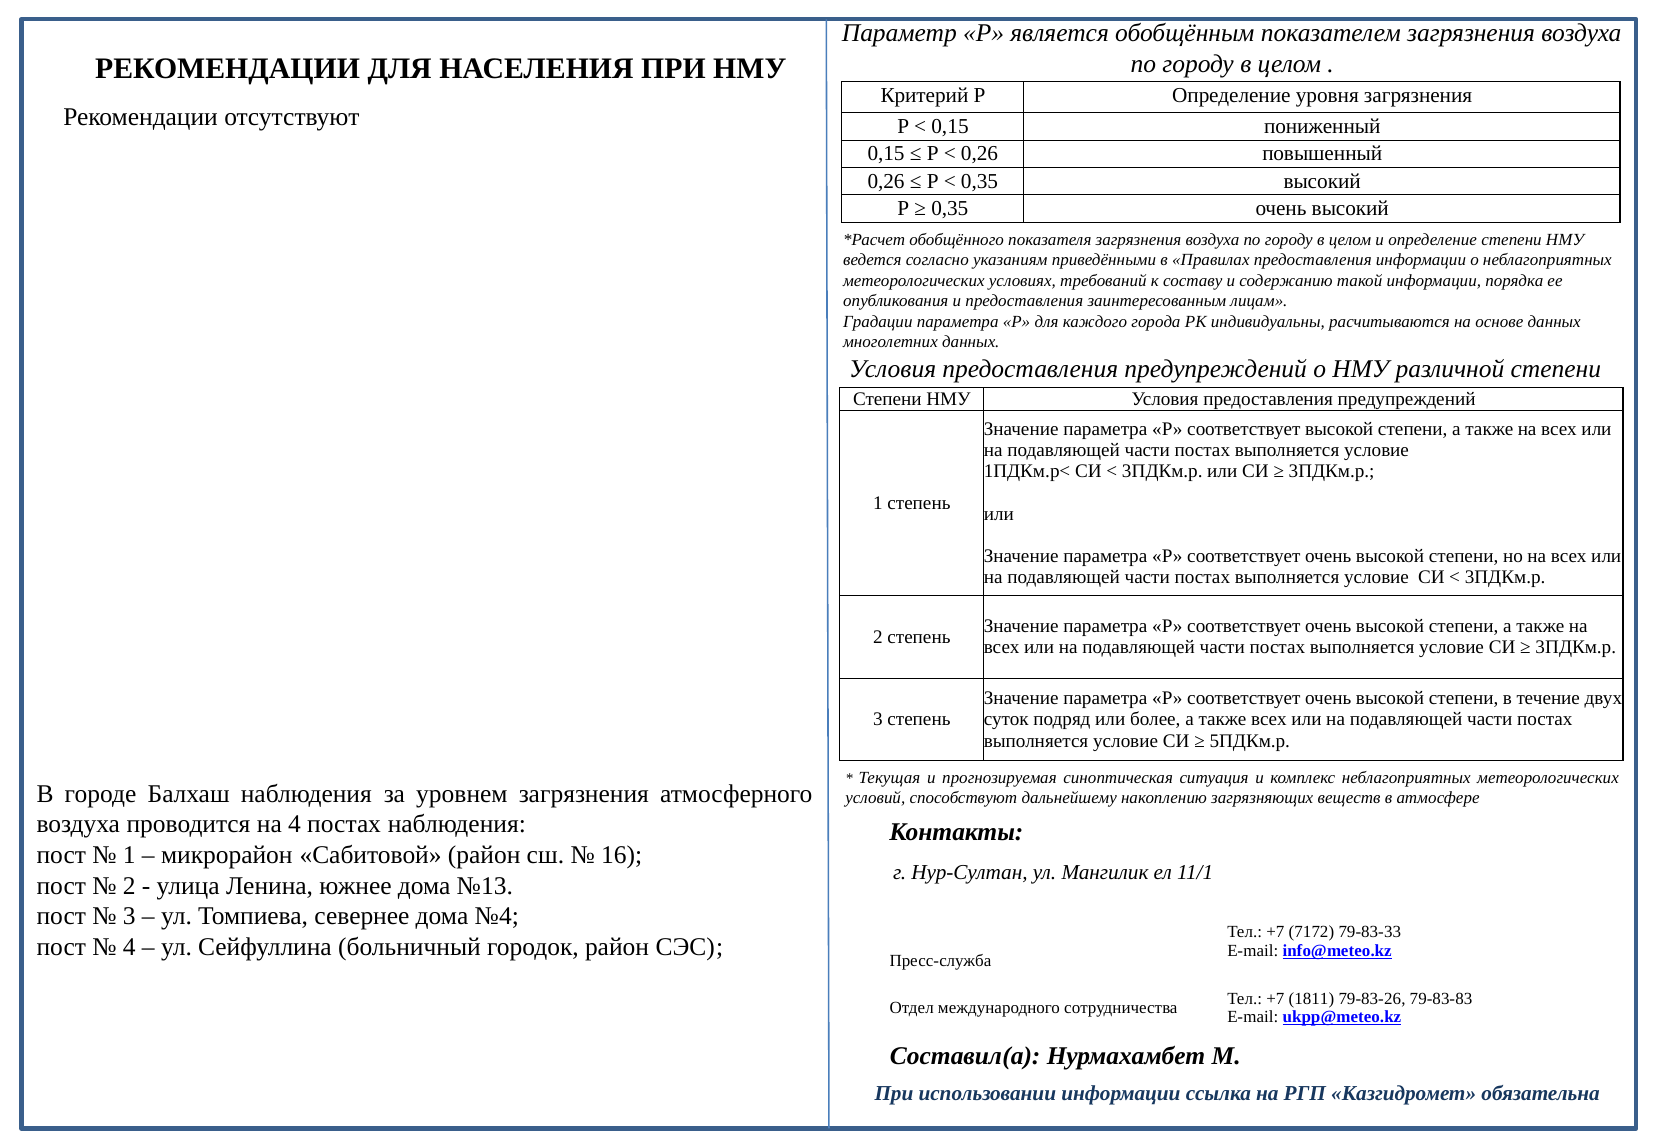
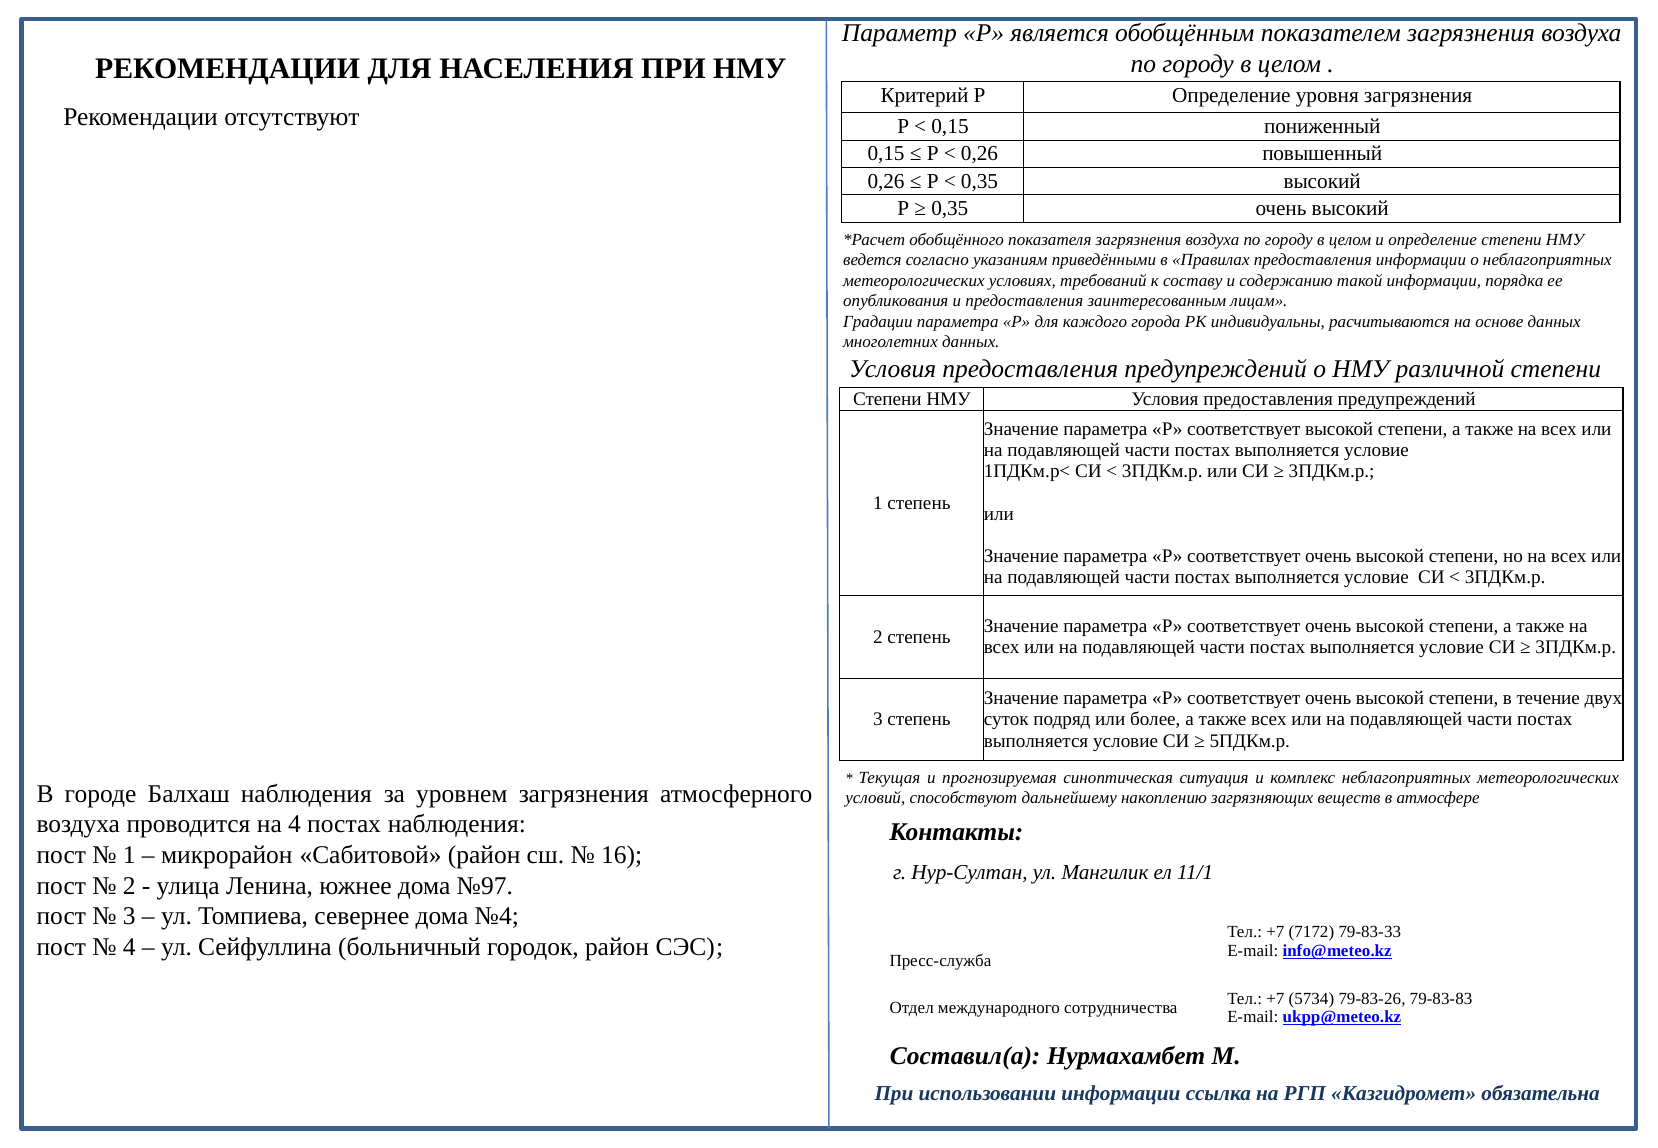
№13: №13 -> №97 (485, 886)
1811: 1811 -> 5734 (1311, 998)
